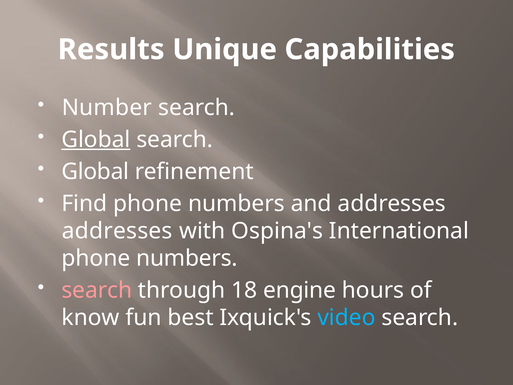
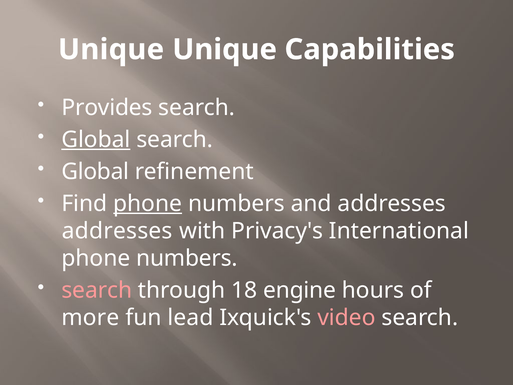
Results: Results -> Unique (111, 49)
Number: Number -> Provides (107, 108)
phone underline: none -> present (148, 203)
Ospina's: Ospina's -> Privacy's (277, 231)
know: know -> more (90, 318)
best: best -> lead (191, 318)
video colour: light blue -> pink (346, 318)
